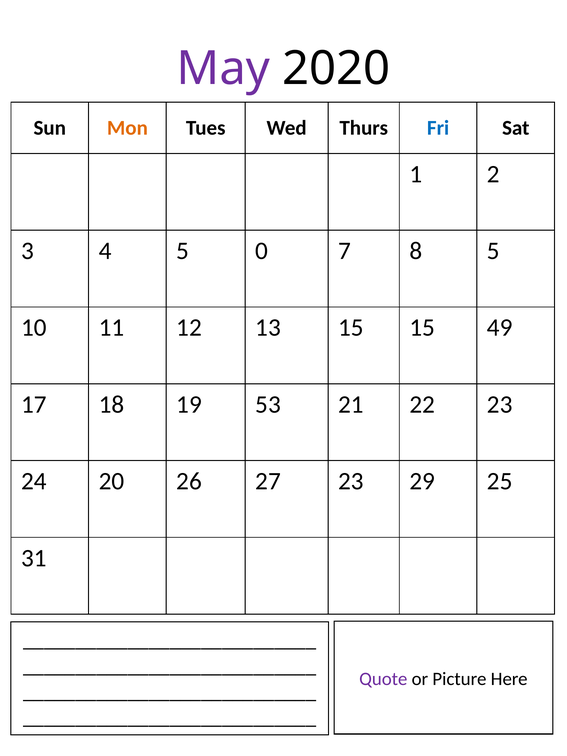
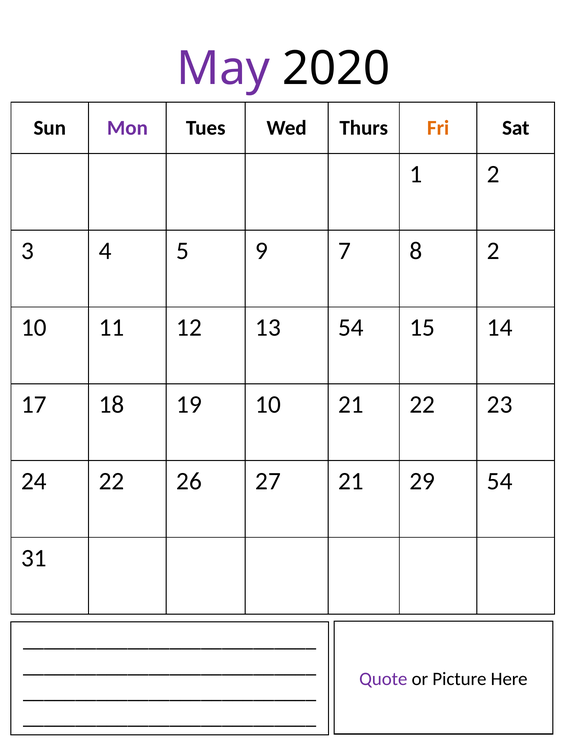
Mon colour: orange -> purple (127, 128)
Fri colour: blue -> orange (438, 128)
0: 0 -> 9 (262, 251)
8 5: 5 -> 2 (493, 251)
13 15: 15 -> 54 (351, 328)
49: 49 -> 14 (500, 328)
19 53: 53 -> 10 (268, 404)
24 20: 20 -> 22 (111, 481)
27 23: 23 -> 21 (351, 481)
29 25: 25 -> 54 (500, 481)
